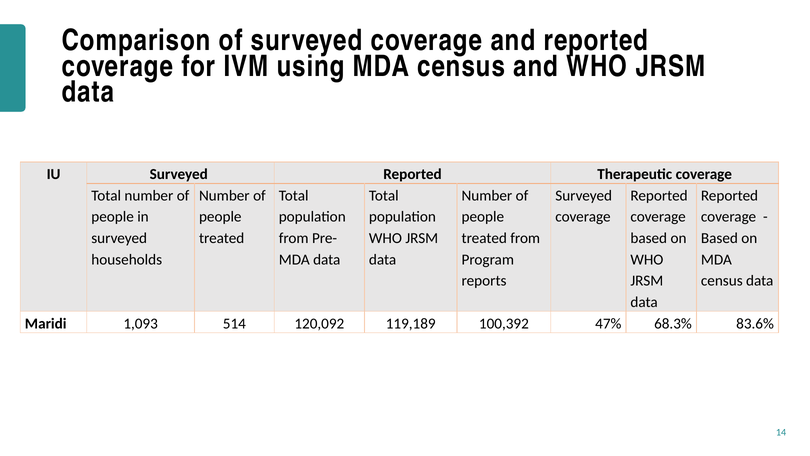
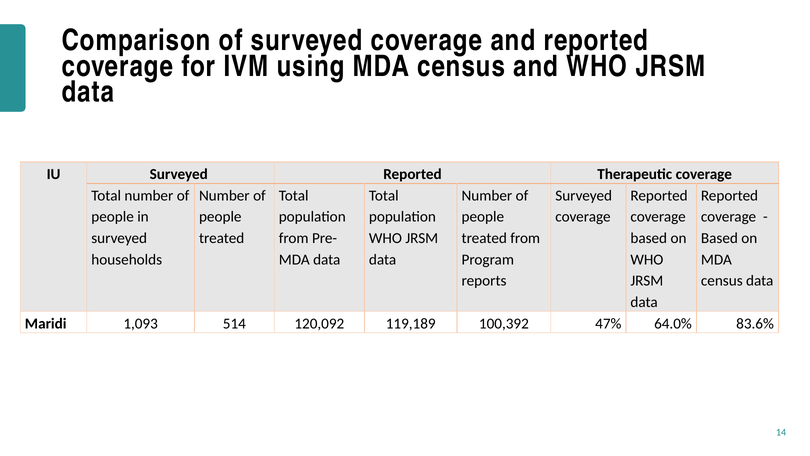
68.3%: 68.3% -> 64.0% (673, 323)
